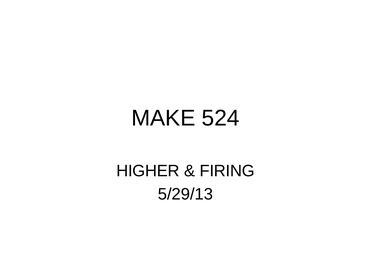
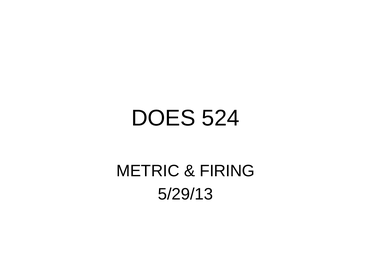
MAKE: MAKE -> DOES (163, 118)
HIGHER: HIGHER -> METRIC (148, 171)
